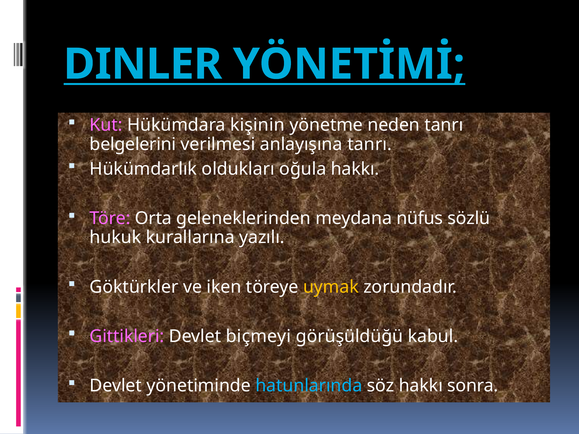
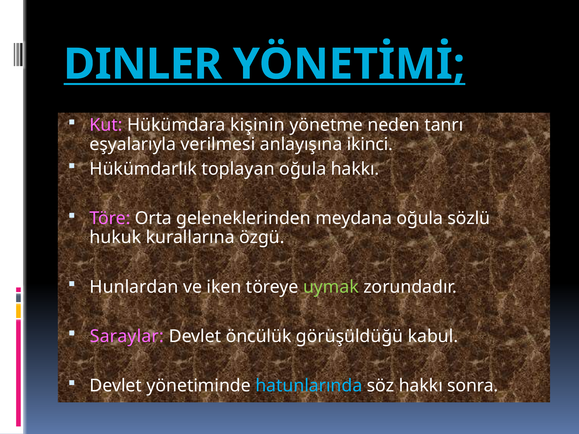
belgelerini: belgelerini -> eşyalarıyla (133, 144)
anlayışına tanrı: tanrı -> ikinci (370, 144)
oldukları: oldukları -> toplayan (238, 169)
meydana nüfus: nüfus -> oğula (420, 218)
yazılı: yazılı -> özgü (262, 238)
Göktürkler: Göktürkler -> Hunlardan (134, 287)
uymak colour: yellow -> light green (331, 287)
Gittikleri: Gittikleri -> Saraylar (127, 336)
biçmeyi: biçmeyi -> öncülük (259, 336)
